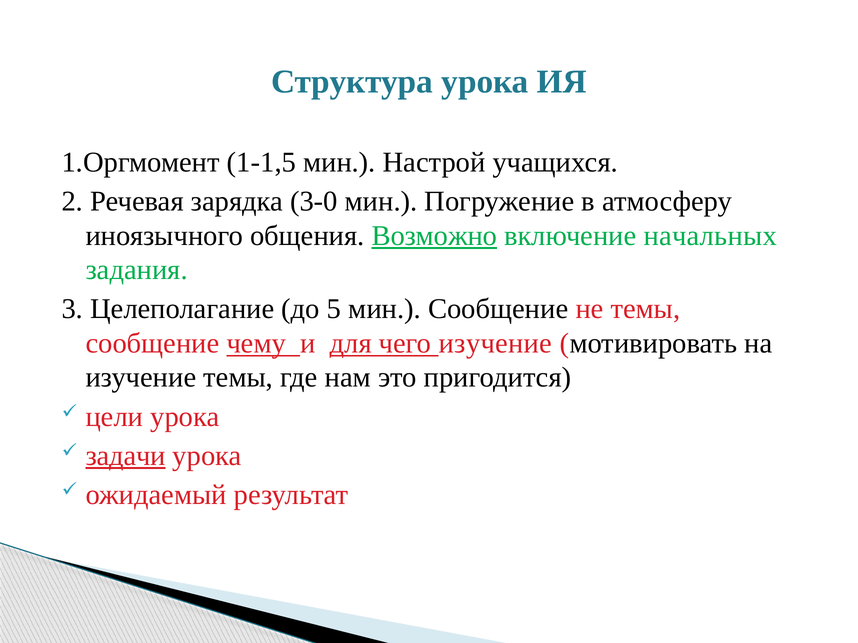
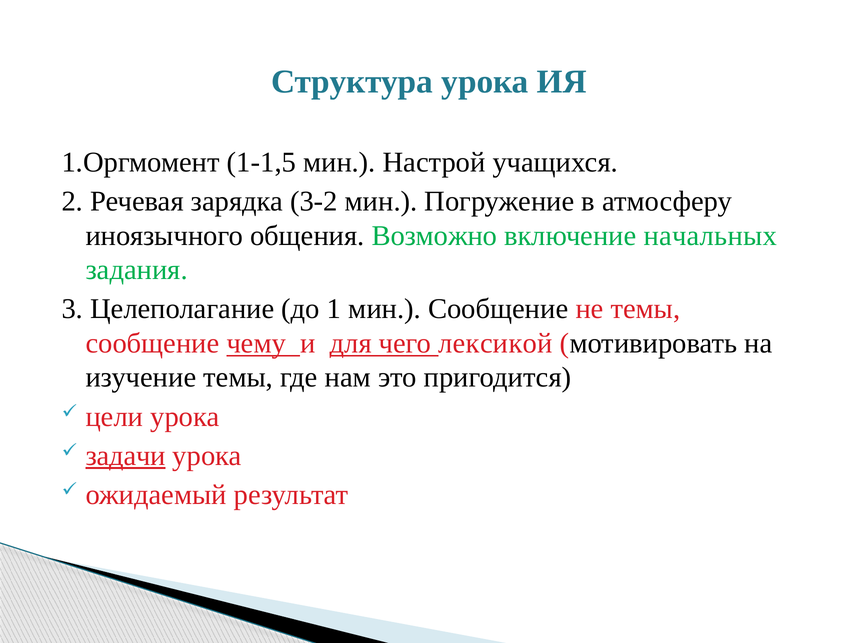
3-0: 3-0 -> 3-2 (314, 201)
Возможно underline: present -> none (434, 236)
5: 5 -> 1 (334, 309)
чего изучение: изучение -> лексикой (495, 344)
